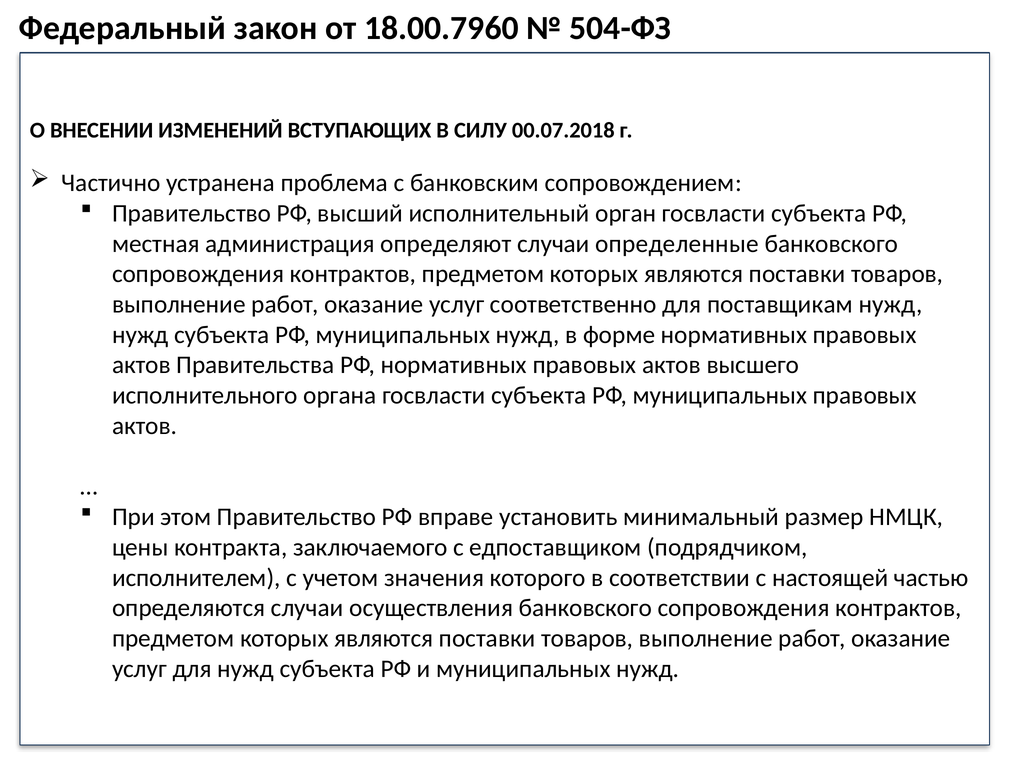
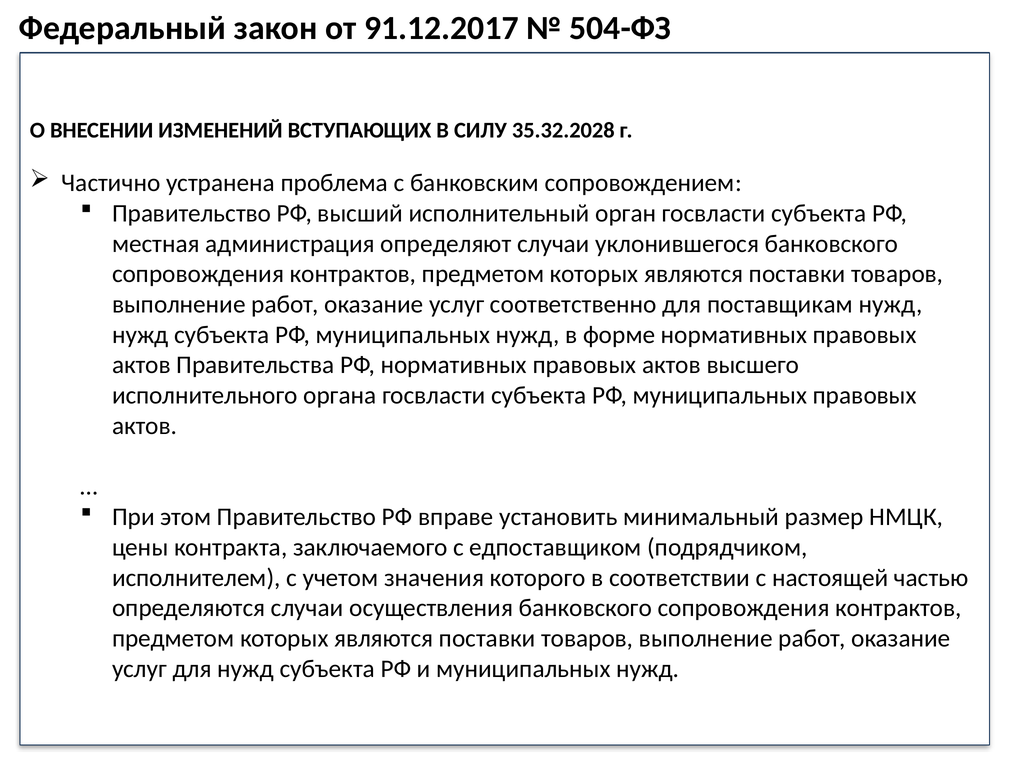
18.00.7960: 18.00.7960 -> 91.12.2017 (441, 28)
00.07.2018: 00.07.2018 -> 35.32.2028 (563, 130)
определенные: определенные -> уклонившегося (677, 244)
